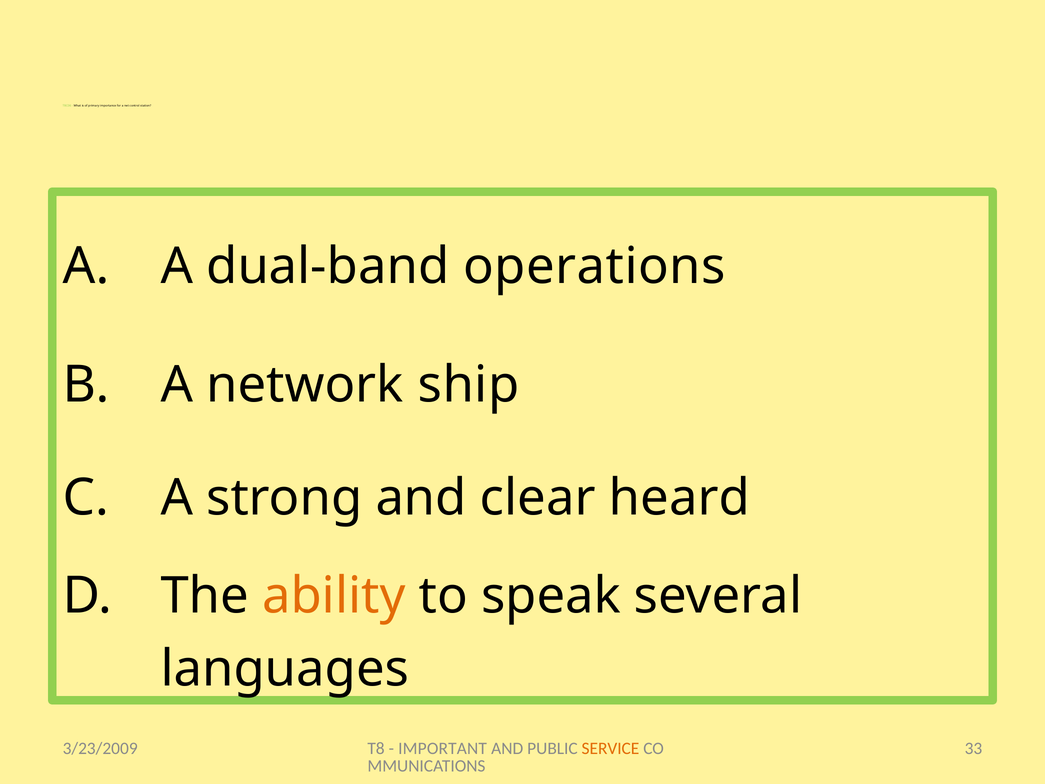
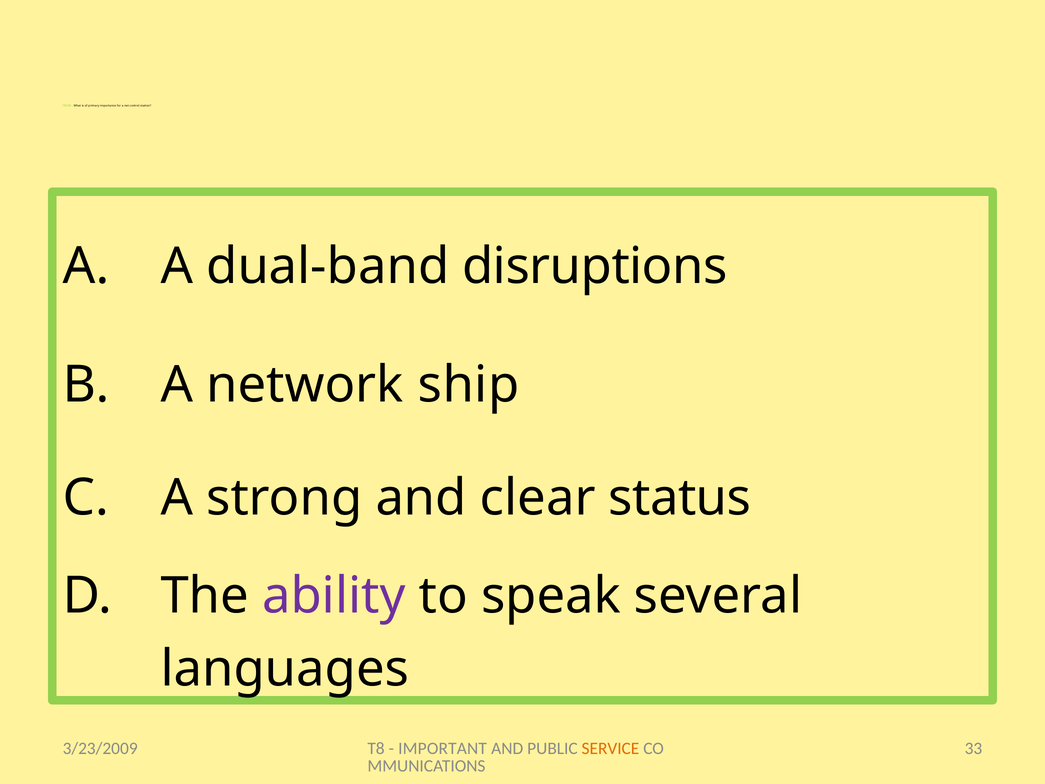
operations: operations -> disruptions (595, 267)
heard: heard -> status (680, 498)
ability colour: orange -> purple (334, 596)
